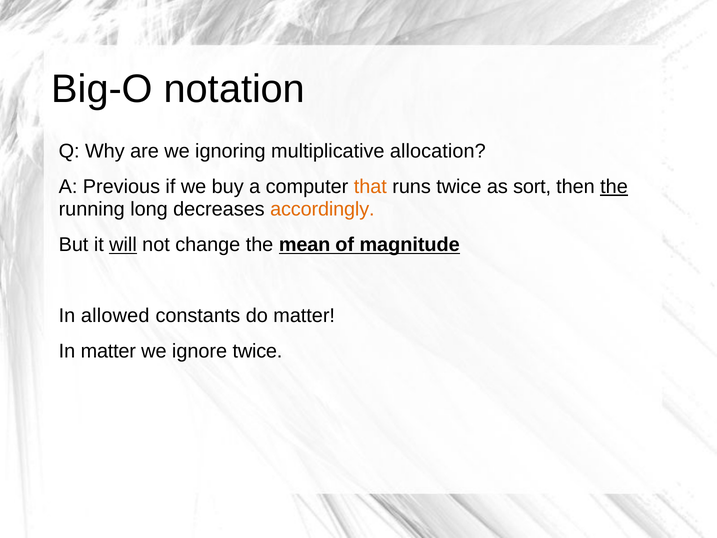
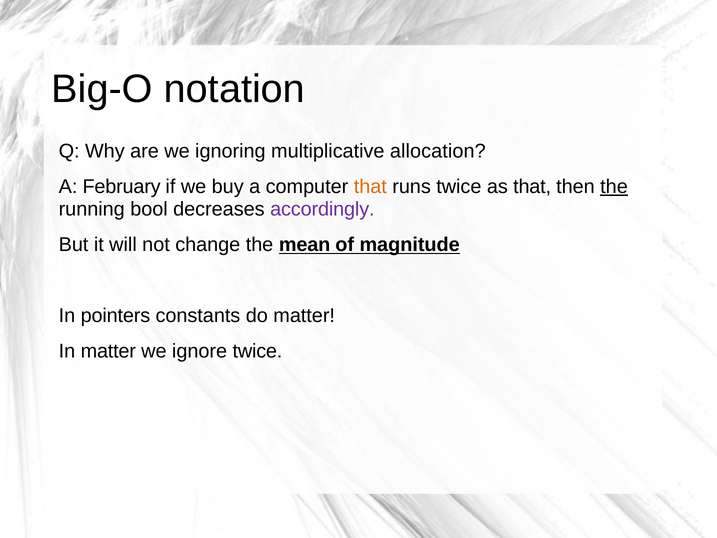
Previous: Previous -> February (122, 187)
as sort: sort -> that (532, 187)
long: long -> bool (149, 209)
accordingly colour: orange -> purple (322, 209)
will underline: present -> none (123, 245)
allowed: allowed -> pointers (115, 316)
